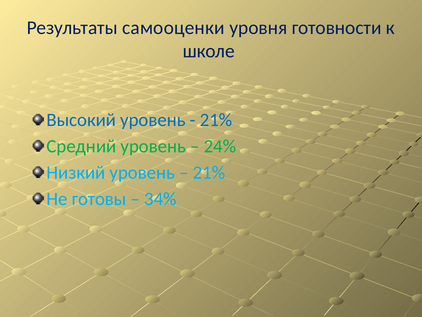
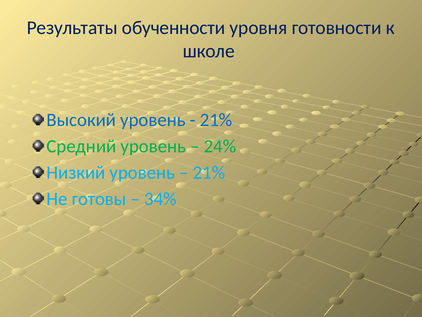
самооценки: самооценки -> обученности (174, 28)
